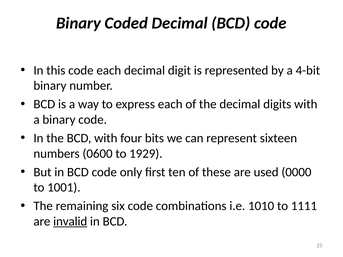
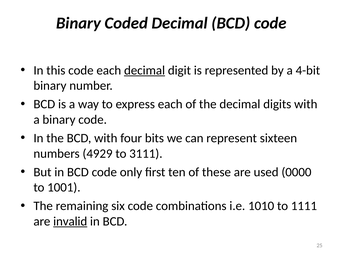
decimal underline: none -> present (145, 70)
0600: 0600 -> 4929 (98, 154)
1929: 1929 -> 3111 (146, 154)
